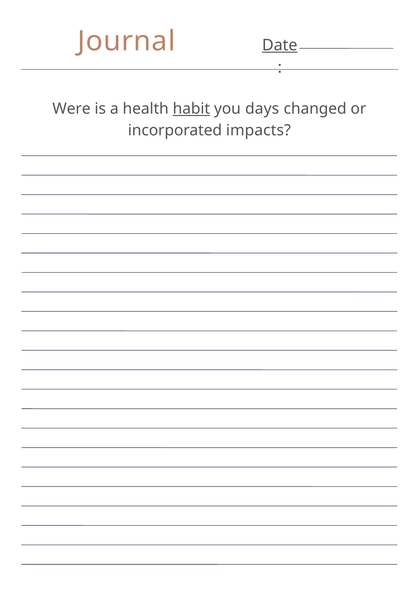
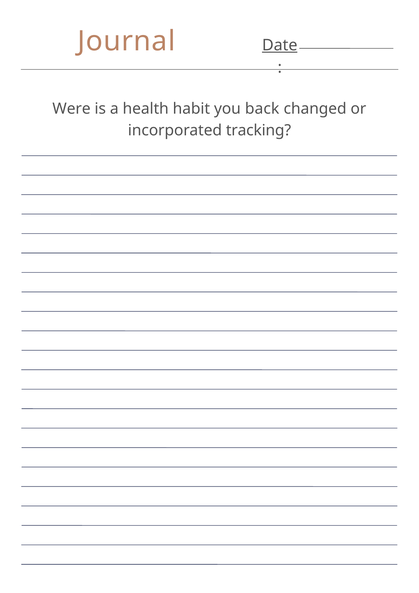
habit underline: present -> none (191, 109)
days: days -> back (262, 109)
impacts: impacts -> tracking (259, 130)
